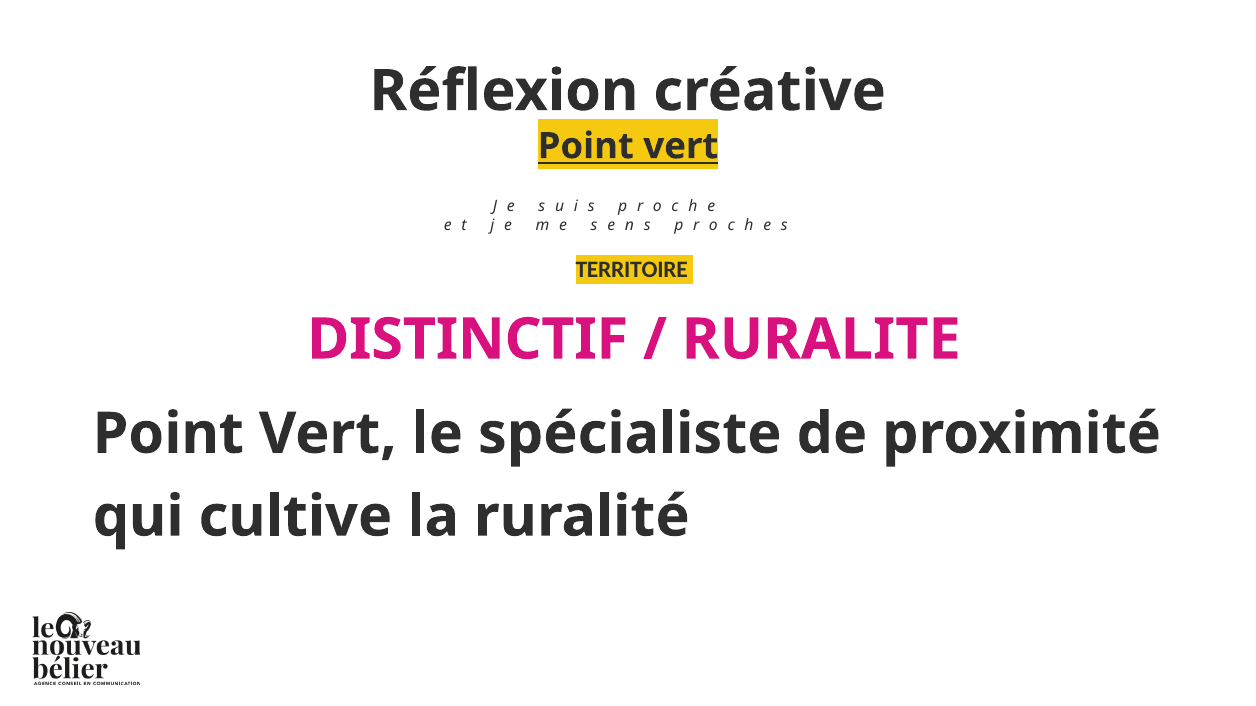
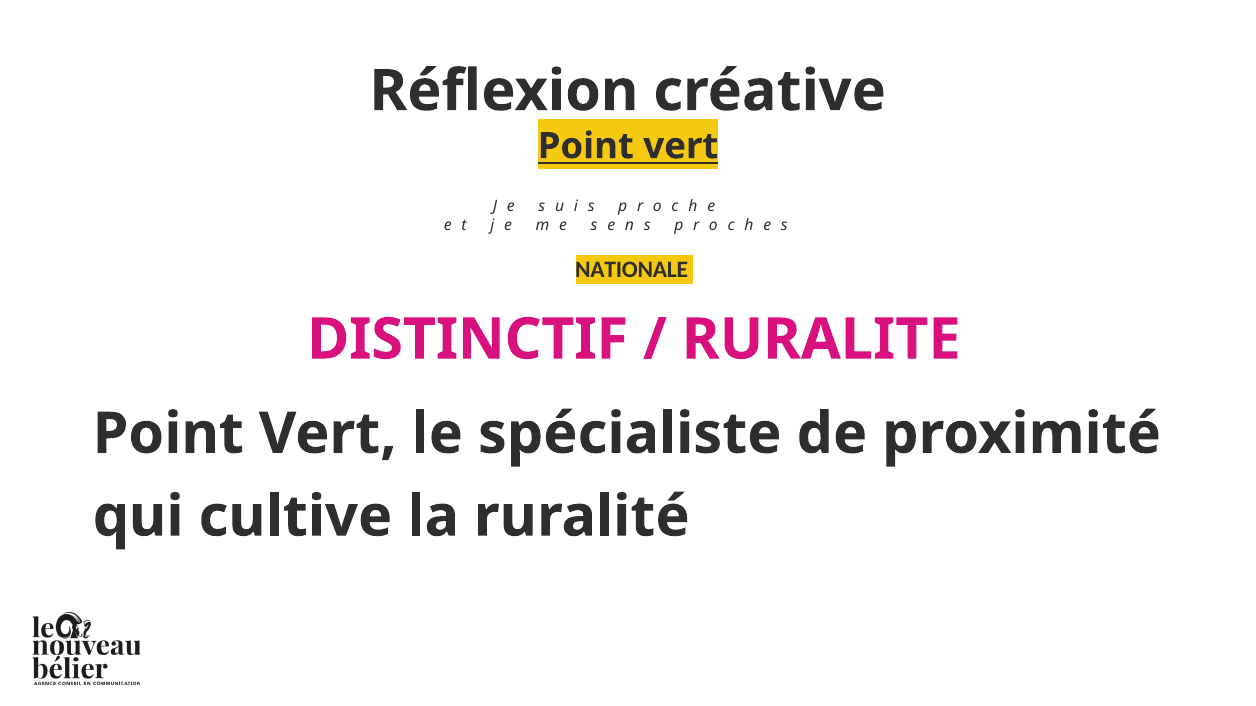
TERRITOIRE: TERRITOIRE -> NATIONALE (632, 270)
